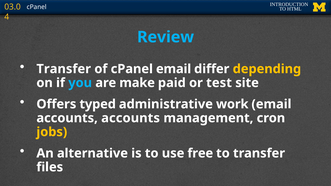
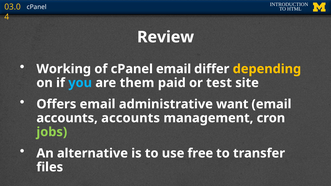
Review colour: light blue -> white (166, 37)
Transfer: Transfer -> Working (64, 69)
make: make -> them (137, 83)
Offers typed: typed -> email (98, 104)
work: work -> want (232, 104)
jobs colour: yellow -> light green (52, 132)
